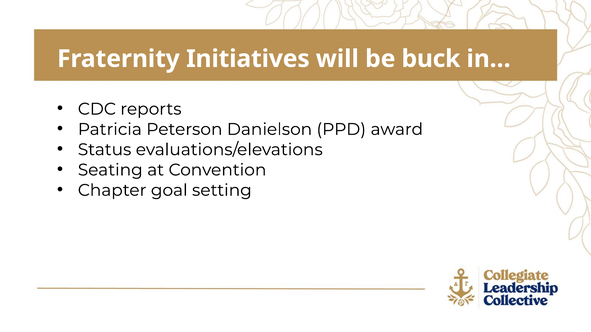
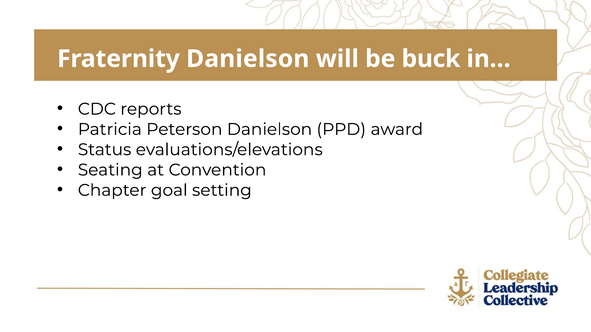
Fraternity Initiatives: Initiatives -> Danielson (248, 59)
